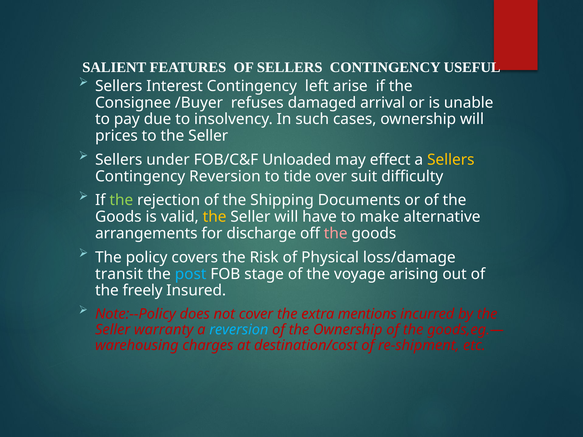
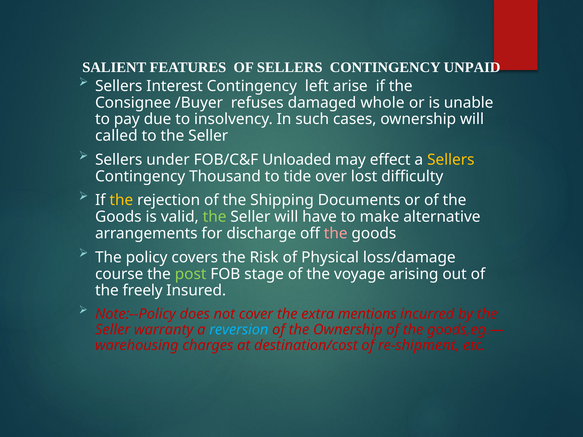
USEFUL: USEFUL -> UNPAID (472, 67)
arrival: arrival -> whole (382, 103)
prices: prices -> called (116, 136)
Contingency Reversion: Reversion -> Thousand (225, 176)
suit: suit -> lost (364, 176)
the colour: light green -> yellow (121, 200)
the colour: yellow -> light green (215, 217)
transit: transit -> course (119, 274)
post colour: light blue -> light green (191, 274)
